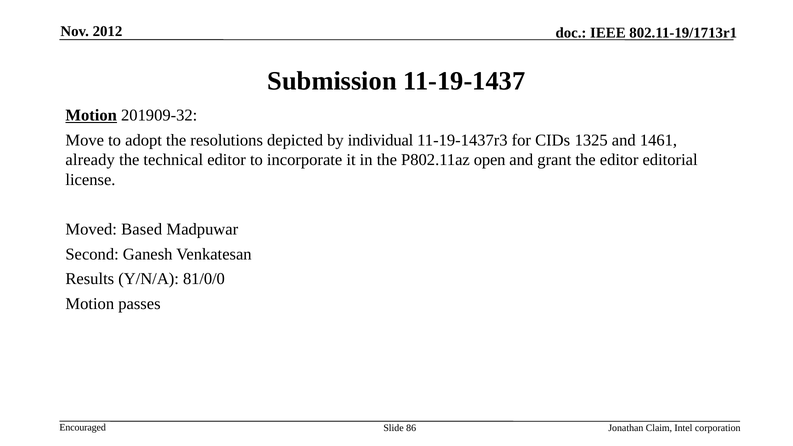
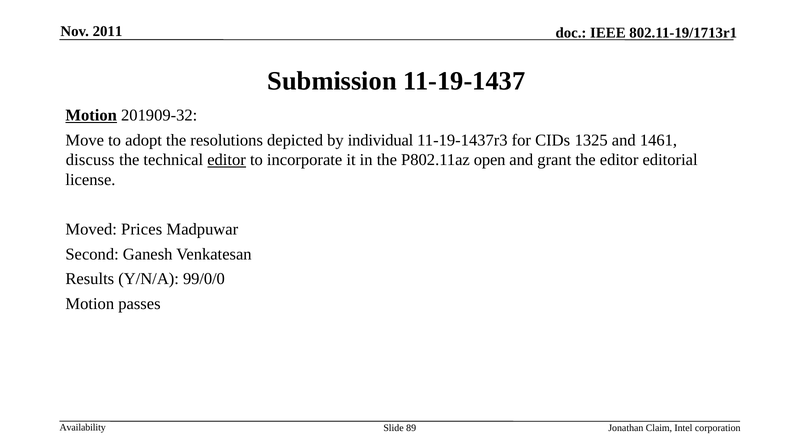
2012: 2012 -> 2011 (107, 32)
already: already -> discuss (90, 160)
editor underline: none -> present (227, 160)
Based: Based -> Prices (142, 229)
81/0/0: 81/0/0 -> 99/0/0 (204, 279)
Encouraged: Encouraged -> Availability (83, 428)
86: 86 -> 89 (411, 428)
